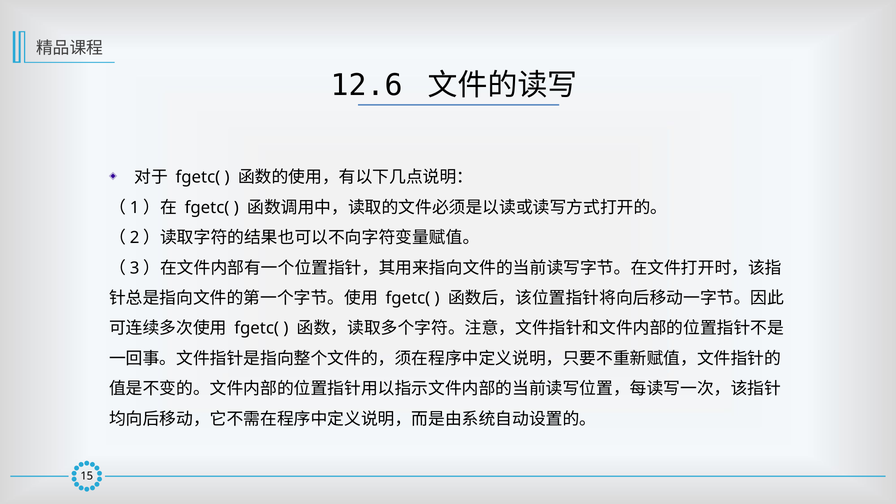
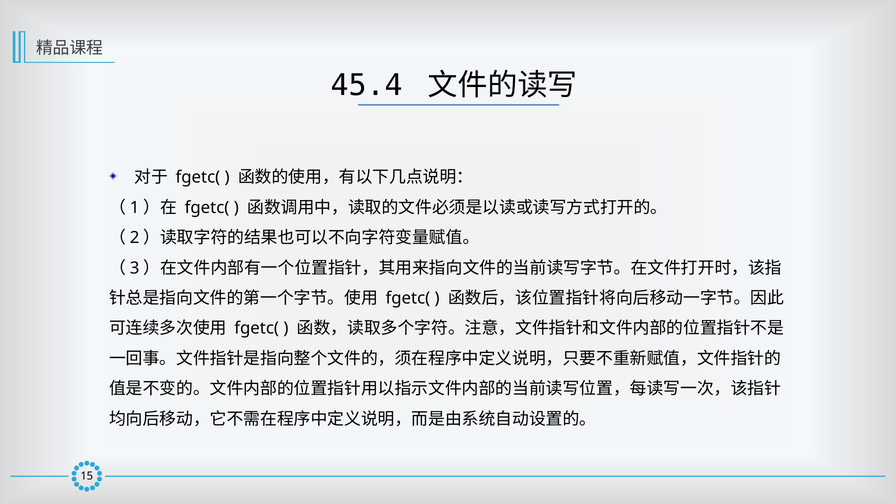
12.6: 12.6 -> 45.4 (367, 85)
